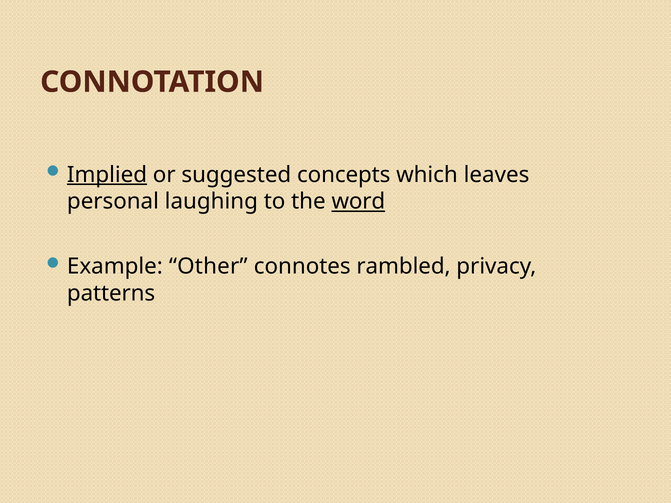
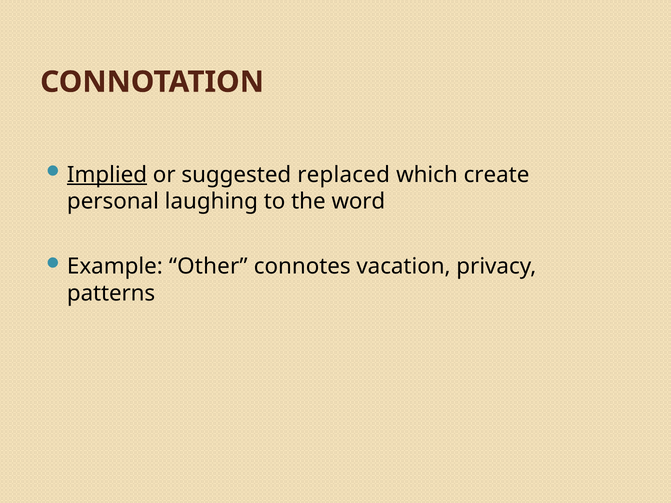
concepts: concepts -> replaced (344, 175)
leaves: leaves -> create (497, 175)
word underline: present -> none (358, 202)
rambled: rambled -> vacation (403, 267)
